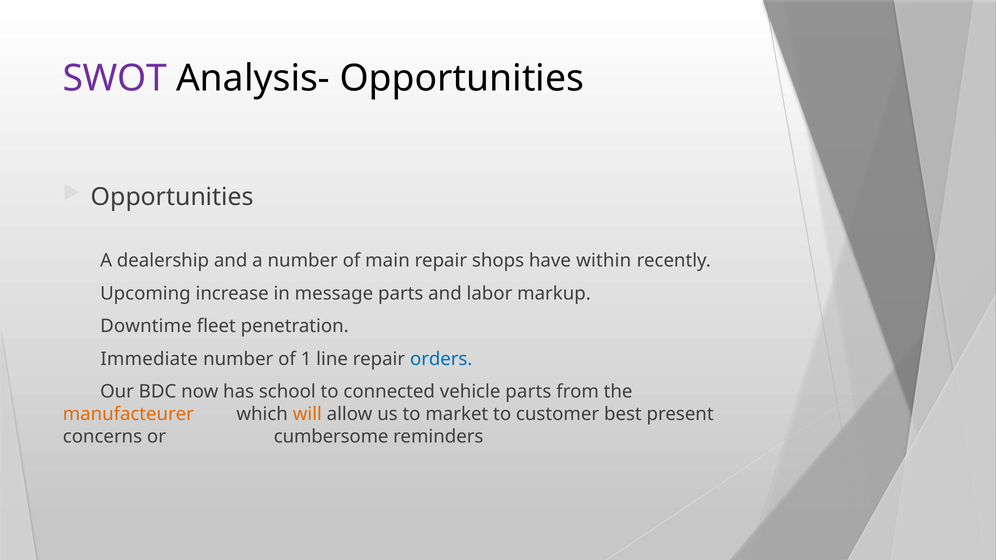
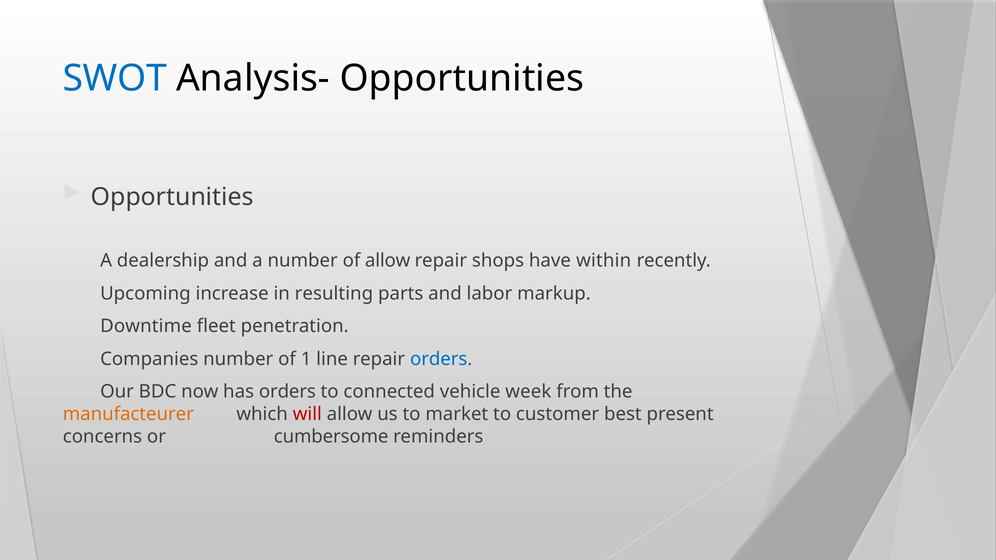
SWOT colour: purple -> blue (115, 79)
of main: main -> allow (388, 261)
message: message -> resulting (334, 294)
Immediate: Immediate -> Companies (149, 359)
has school: school -> orders (287, 392)
vehicle parts: parts -> week (528, 392)
will colour: orange -> red (307, 414)
